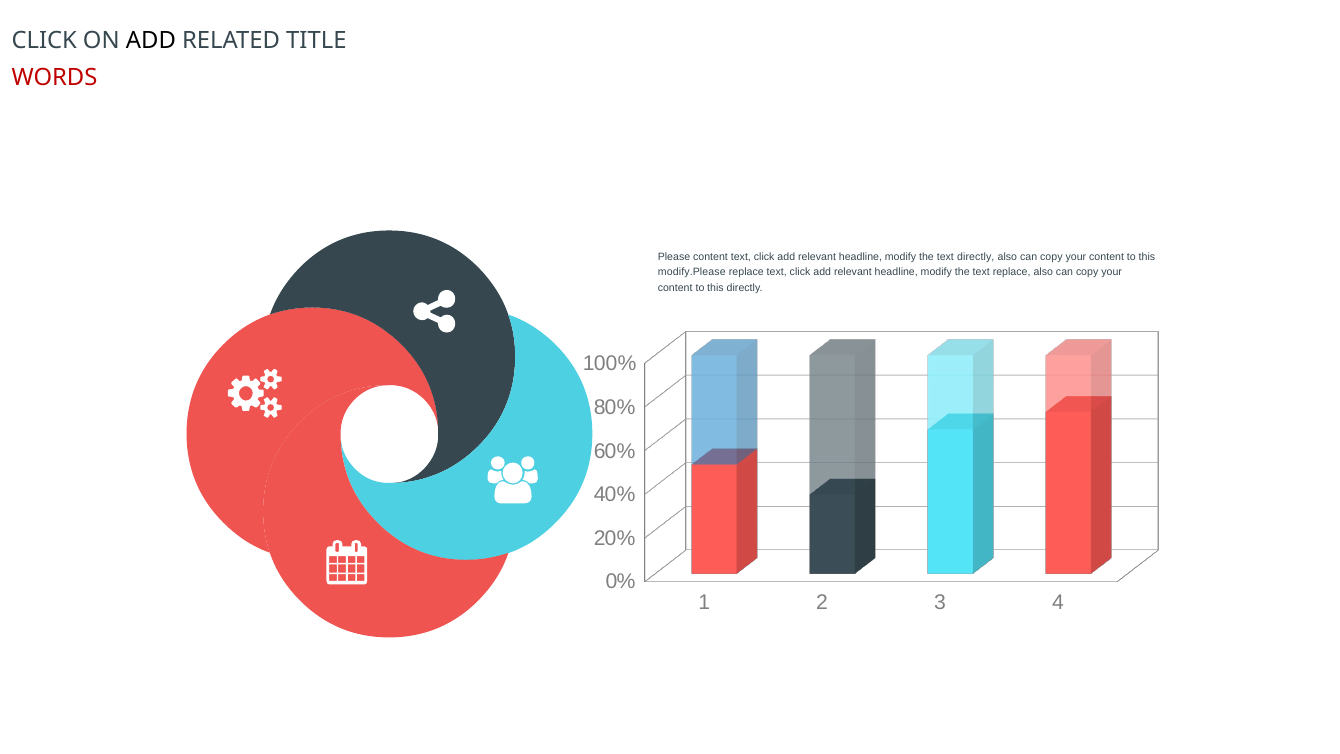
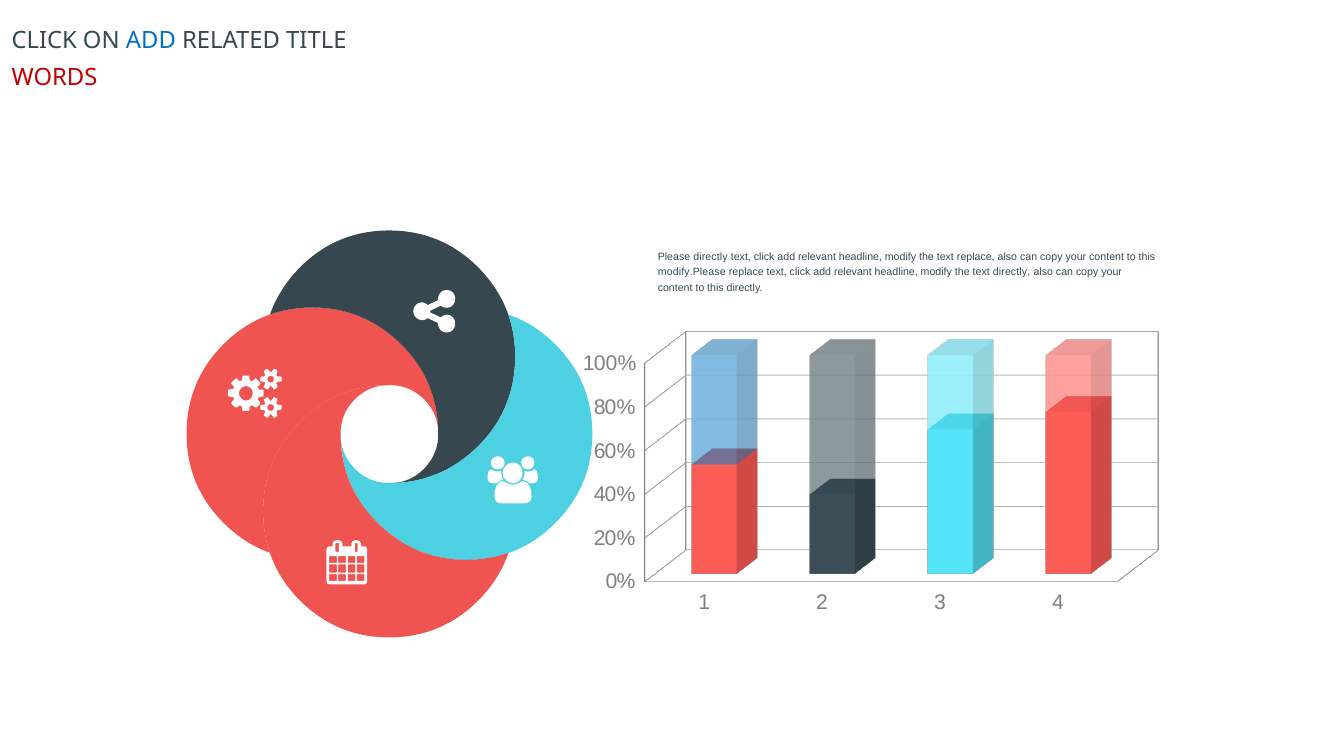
ADD colour: black -> blue (151, 41)
Please content: content -> directly (710, 257)
text directly: directly -> replace (976, 257)
text replace: replace -> directly (1012, 272)
